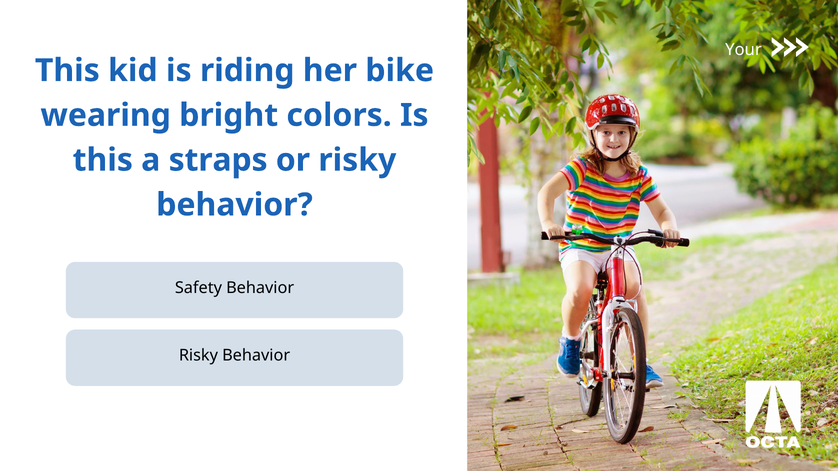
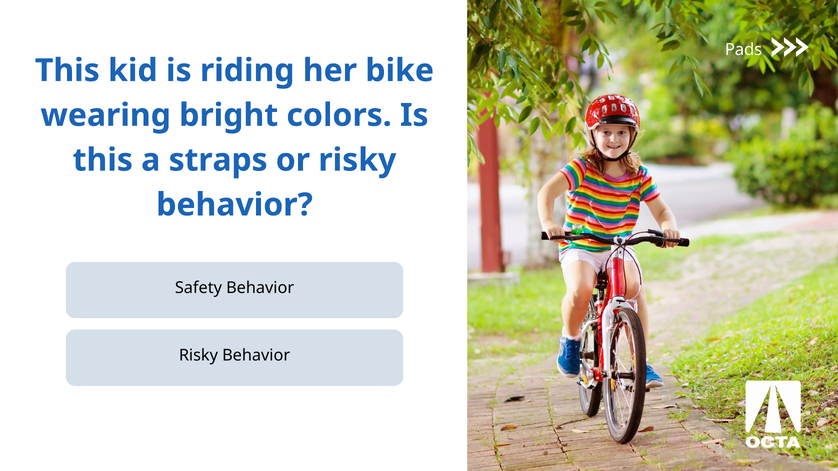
Your: Your -> Pads (744, 50)
